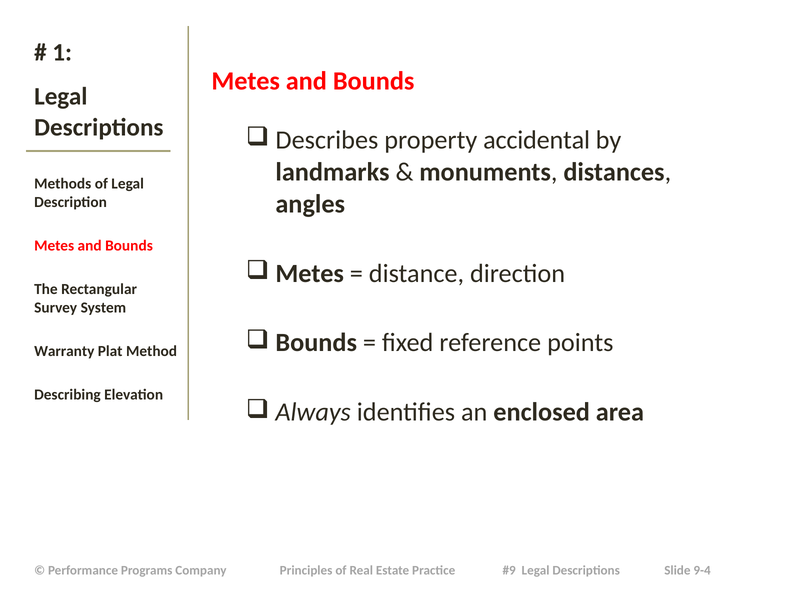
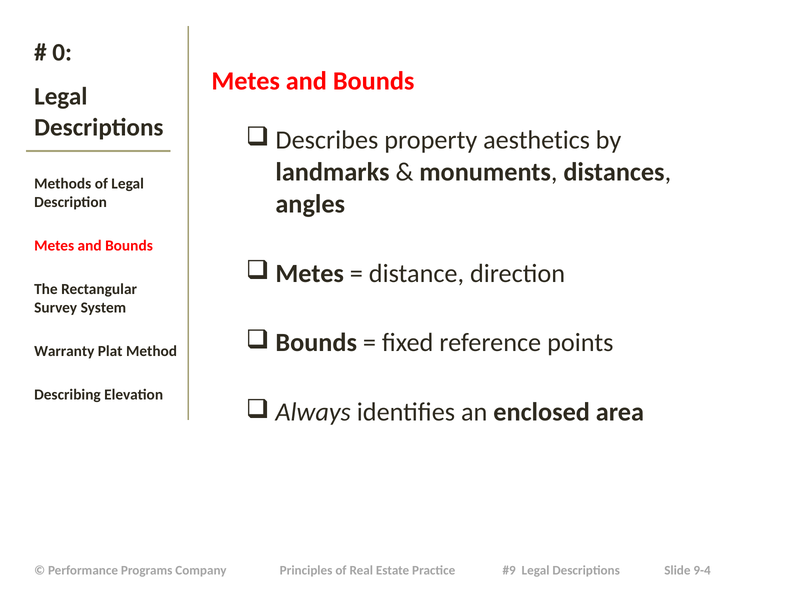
1: 1 -> 0 (62, 53)
accidental: accidental -> aesthetics (537, 140)
